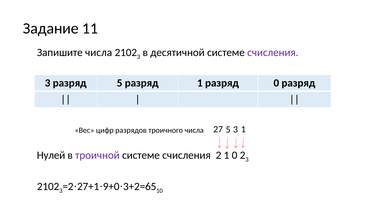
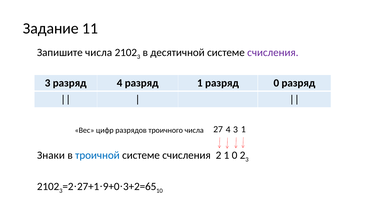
разряд 5: 5 -> 4 (120, 83)
27 5: 5 -> 4 (228, 129)
Нулей: Нулей -> Знаки (51, 155)
троичной colour: purple -> blue (97, 155)
